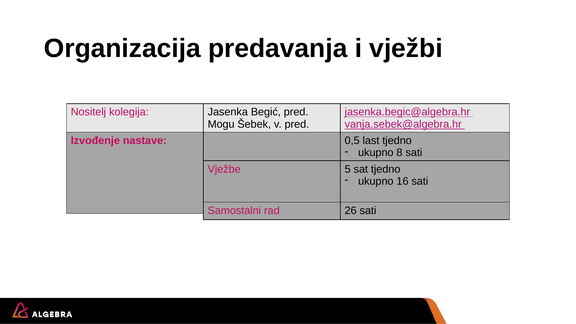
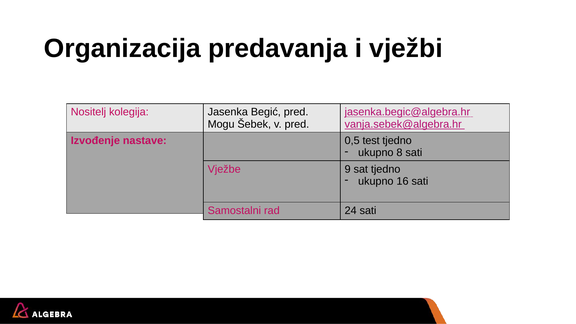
last: last -> test (371, 141)
5: 5 -> 9 (348, 169)
26: 26 -> 24 (351, 211)
